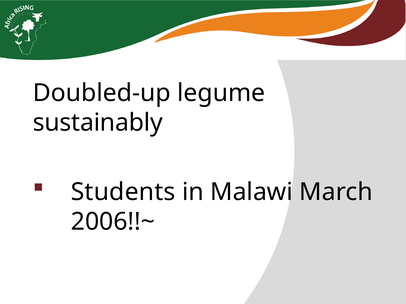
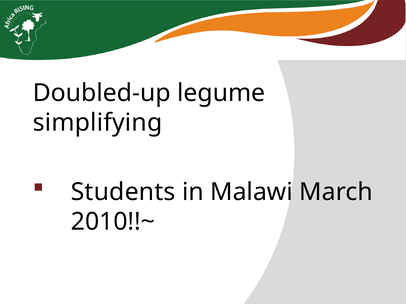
sustainably: sustainably -> simplifying (98, 123)
2006!!~: 2006!!~ -> 2010!!~ (113, 222)
